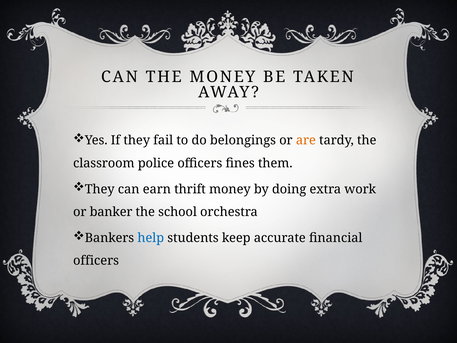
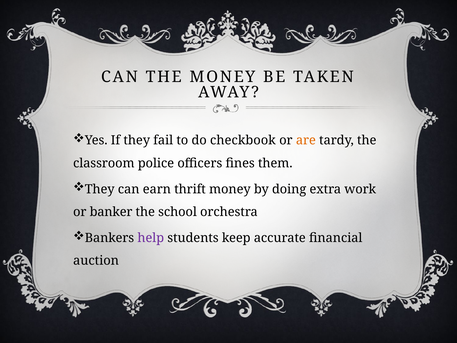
belongings: belongings -> checkbook (243, 140)
help colour: blue -> purple (151, 238)
officers: officers -> auction (96, 261)
